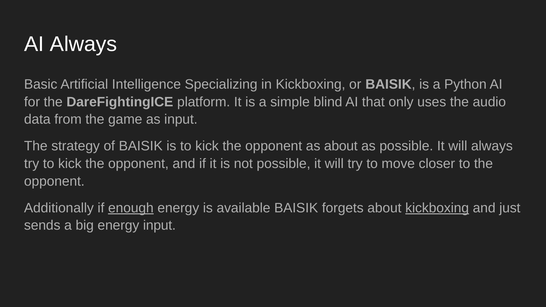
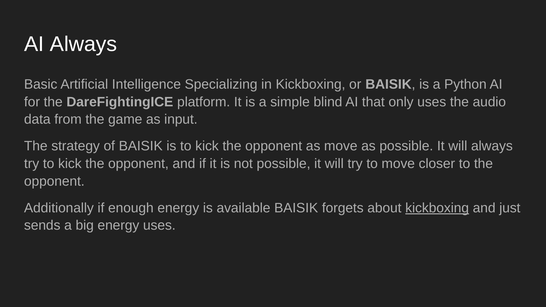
as about: about -> move (341, 146)
enough underline: present -> none (131, 208)
energy input: input -> uses (159, 226)
